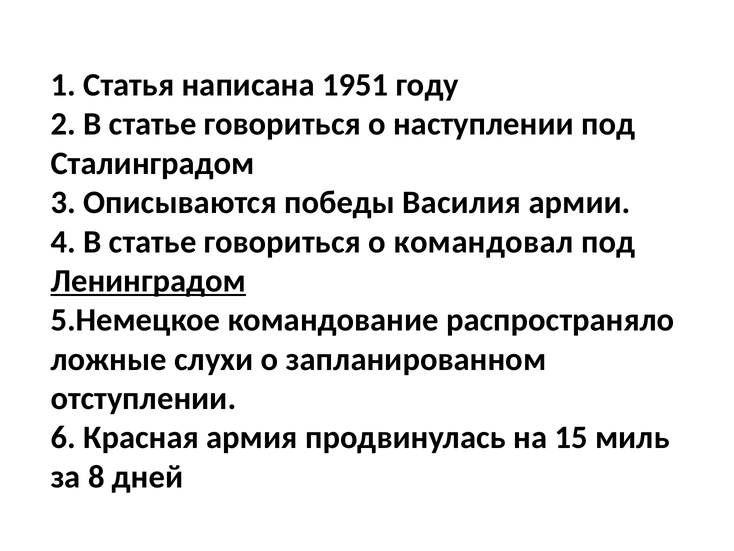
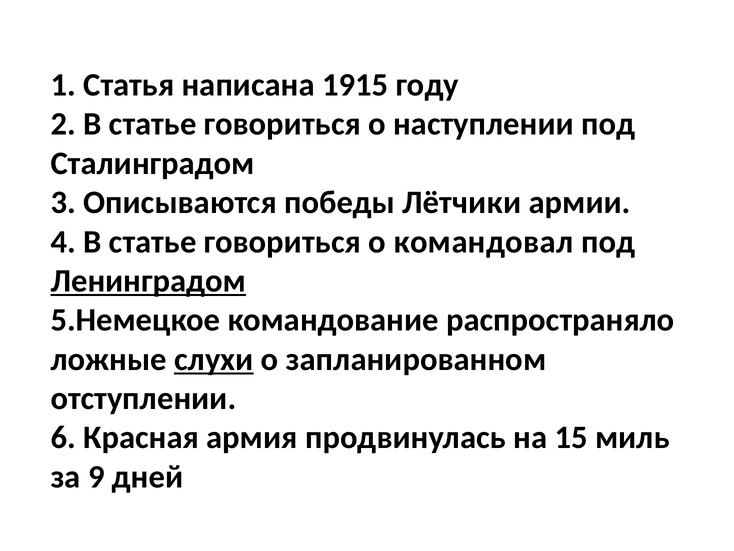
1951: 1951 -> 1915 (355, 85)
Василия: Василия -> Лётчики (462, 202)
слухи underline: none -> present (214, 359)
8: 8 -> 9 (96, 476)
